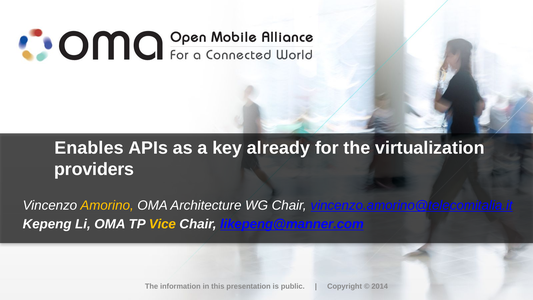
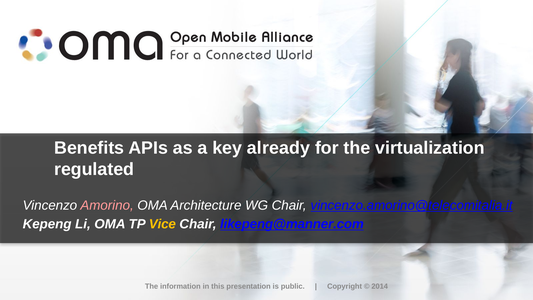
Enables: Enables -> Benefits (89, 148)
providers: providers -> regulated (94, 169)
Amorino colour: yellow -> pink (107, 205)
